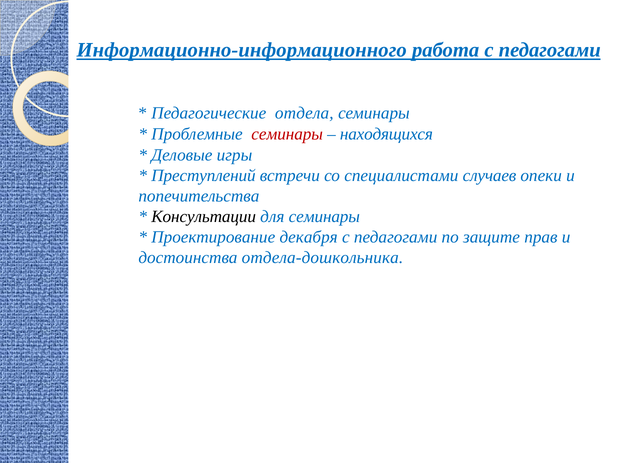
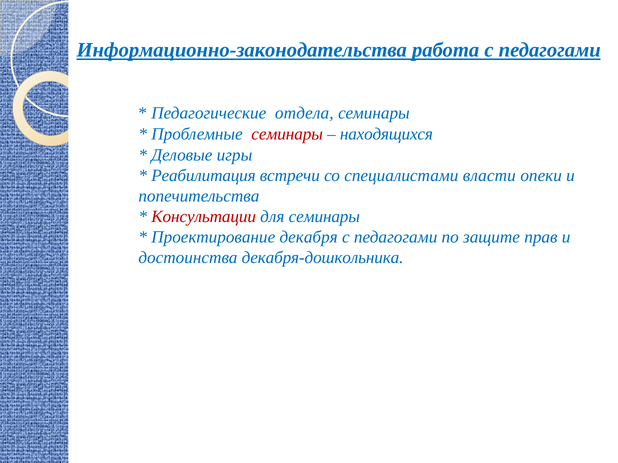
Информационно-информационного: Информационно-информационного -> Информационно-законодательства (242, 50)
Преступлений: Преступлений -> Реабилитация (203, 176)
случаев: случаев -> власти (489, 176)
Консультации colour: black -> red (204, 217)
отдела-дошкольника: отдела-дошкольника -> декабря-дошкольника (323, 258)
